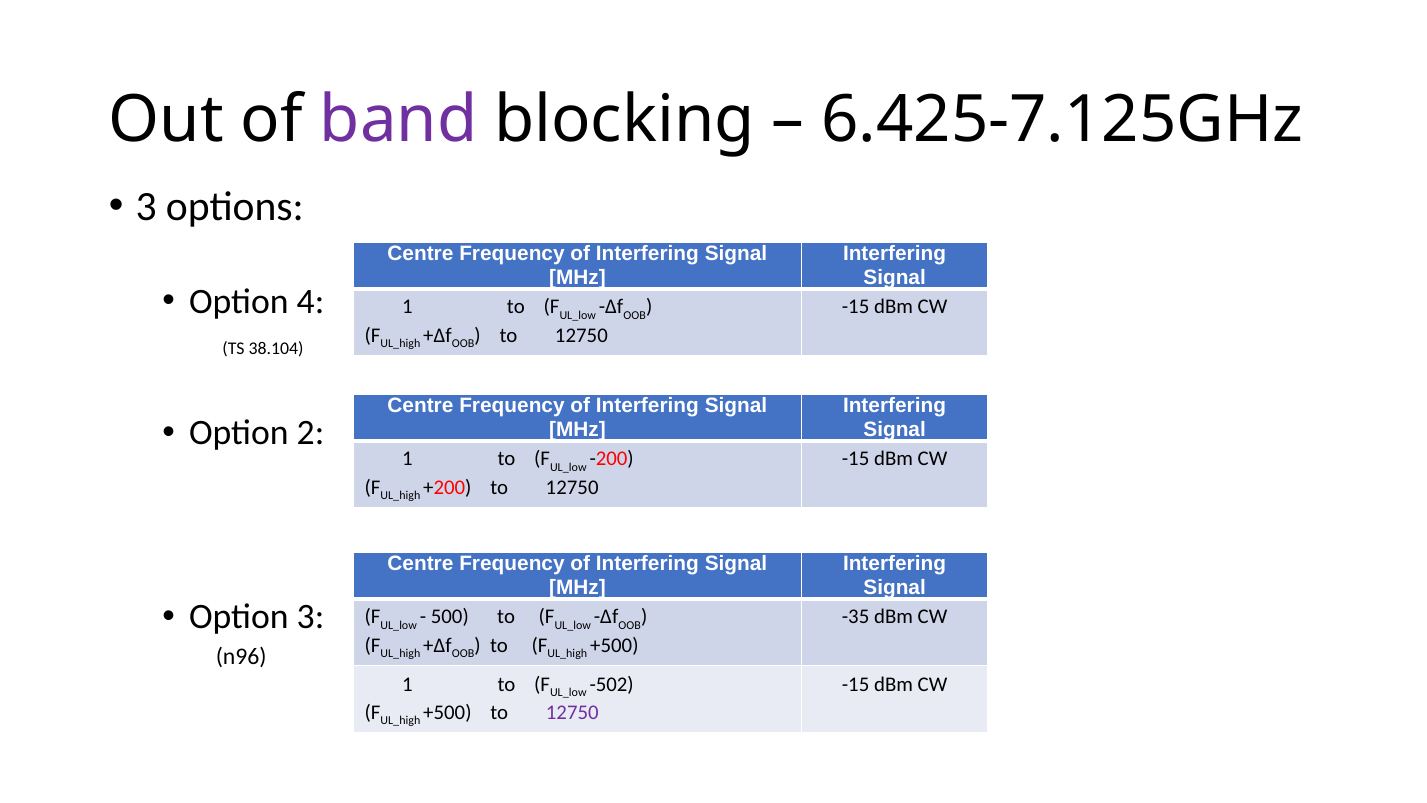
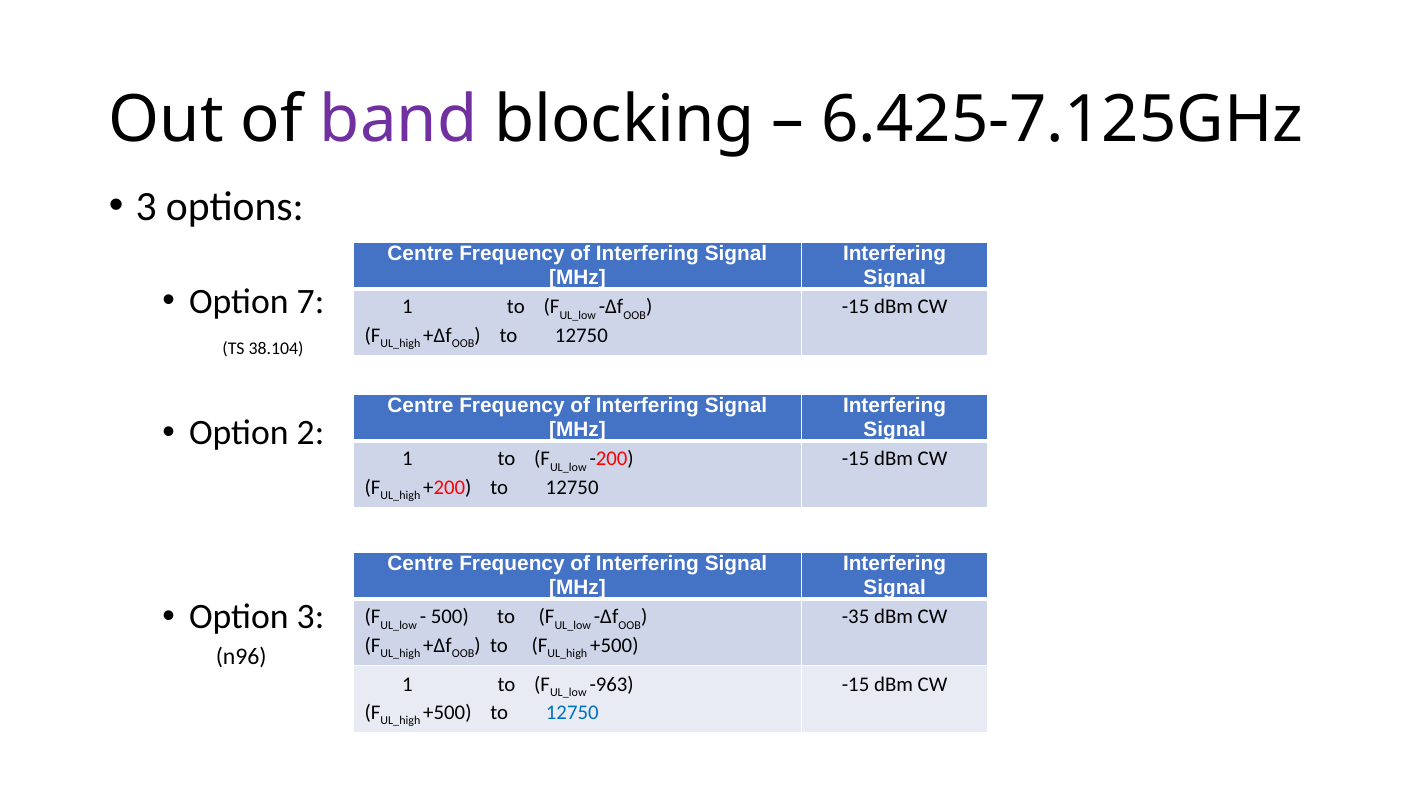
4: 4 -> 7 (310, 301)
-502: -502 -> -963 (612, 684)
12750 colour: purple -> blue (572, 712)
